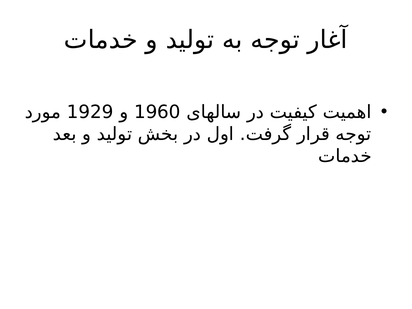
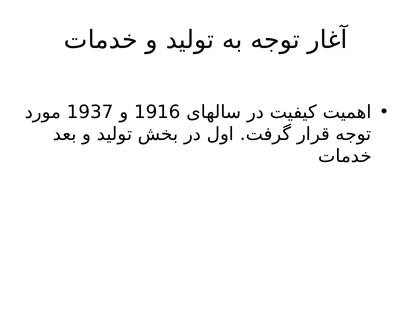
1929: 1929 -> 1937 (90, 112)
1960: 1960 -> 1916 (157, 112)
